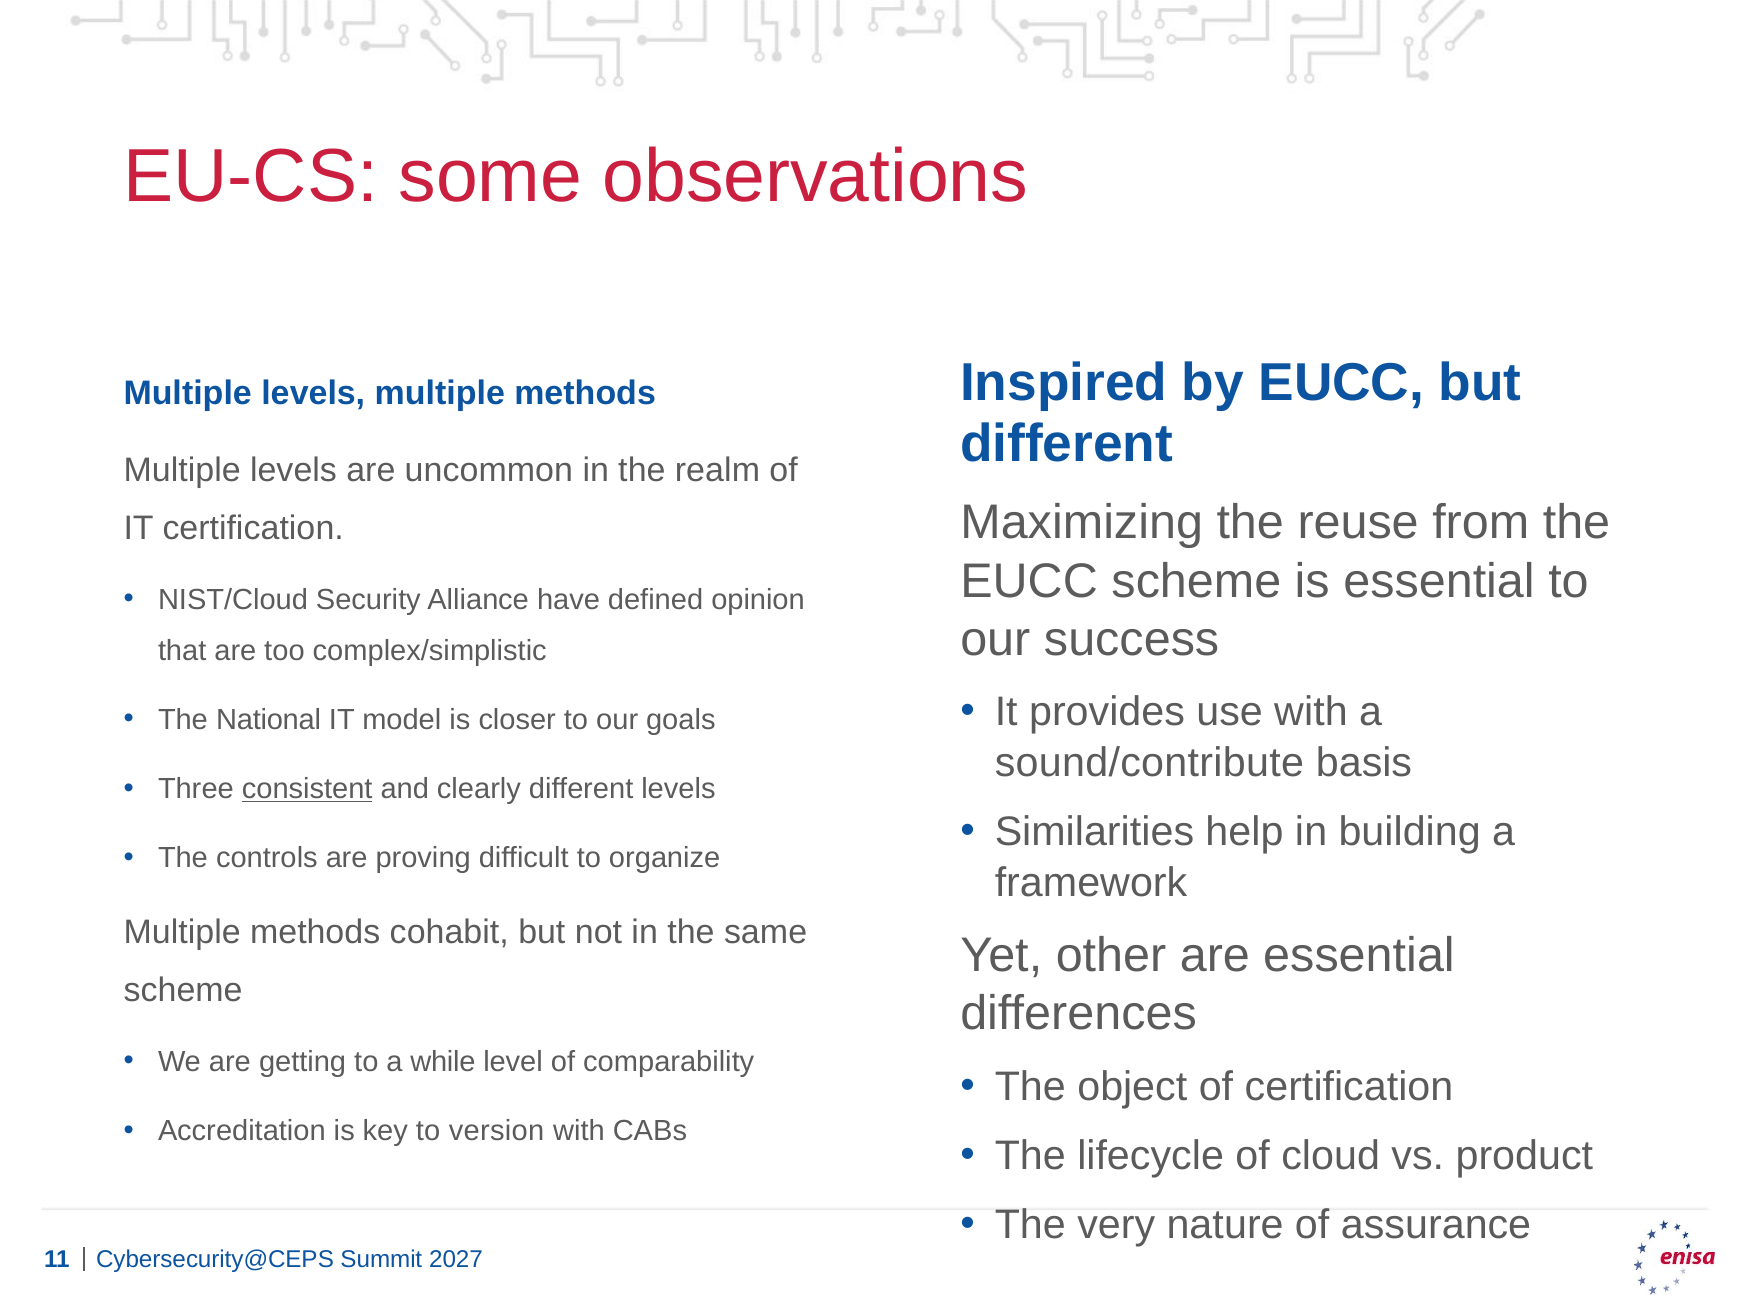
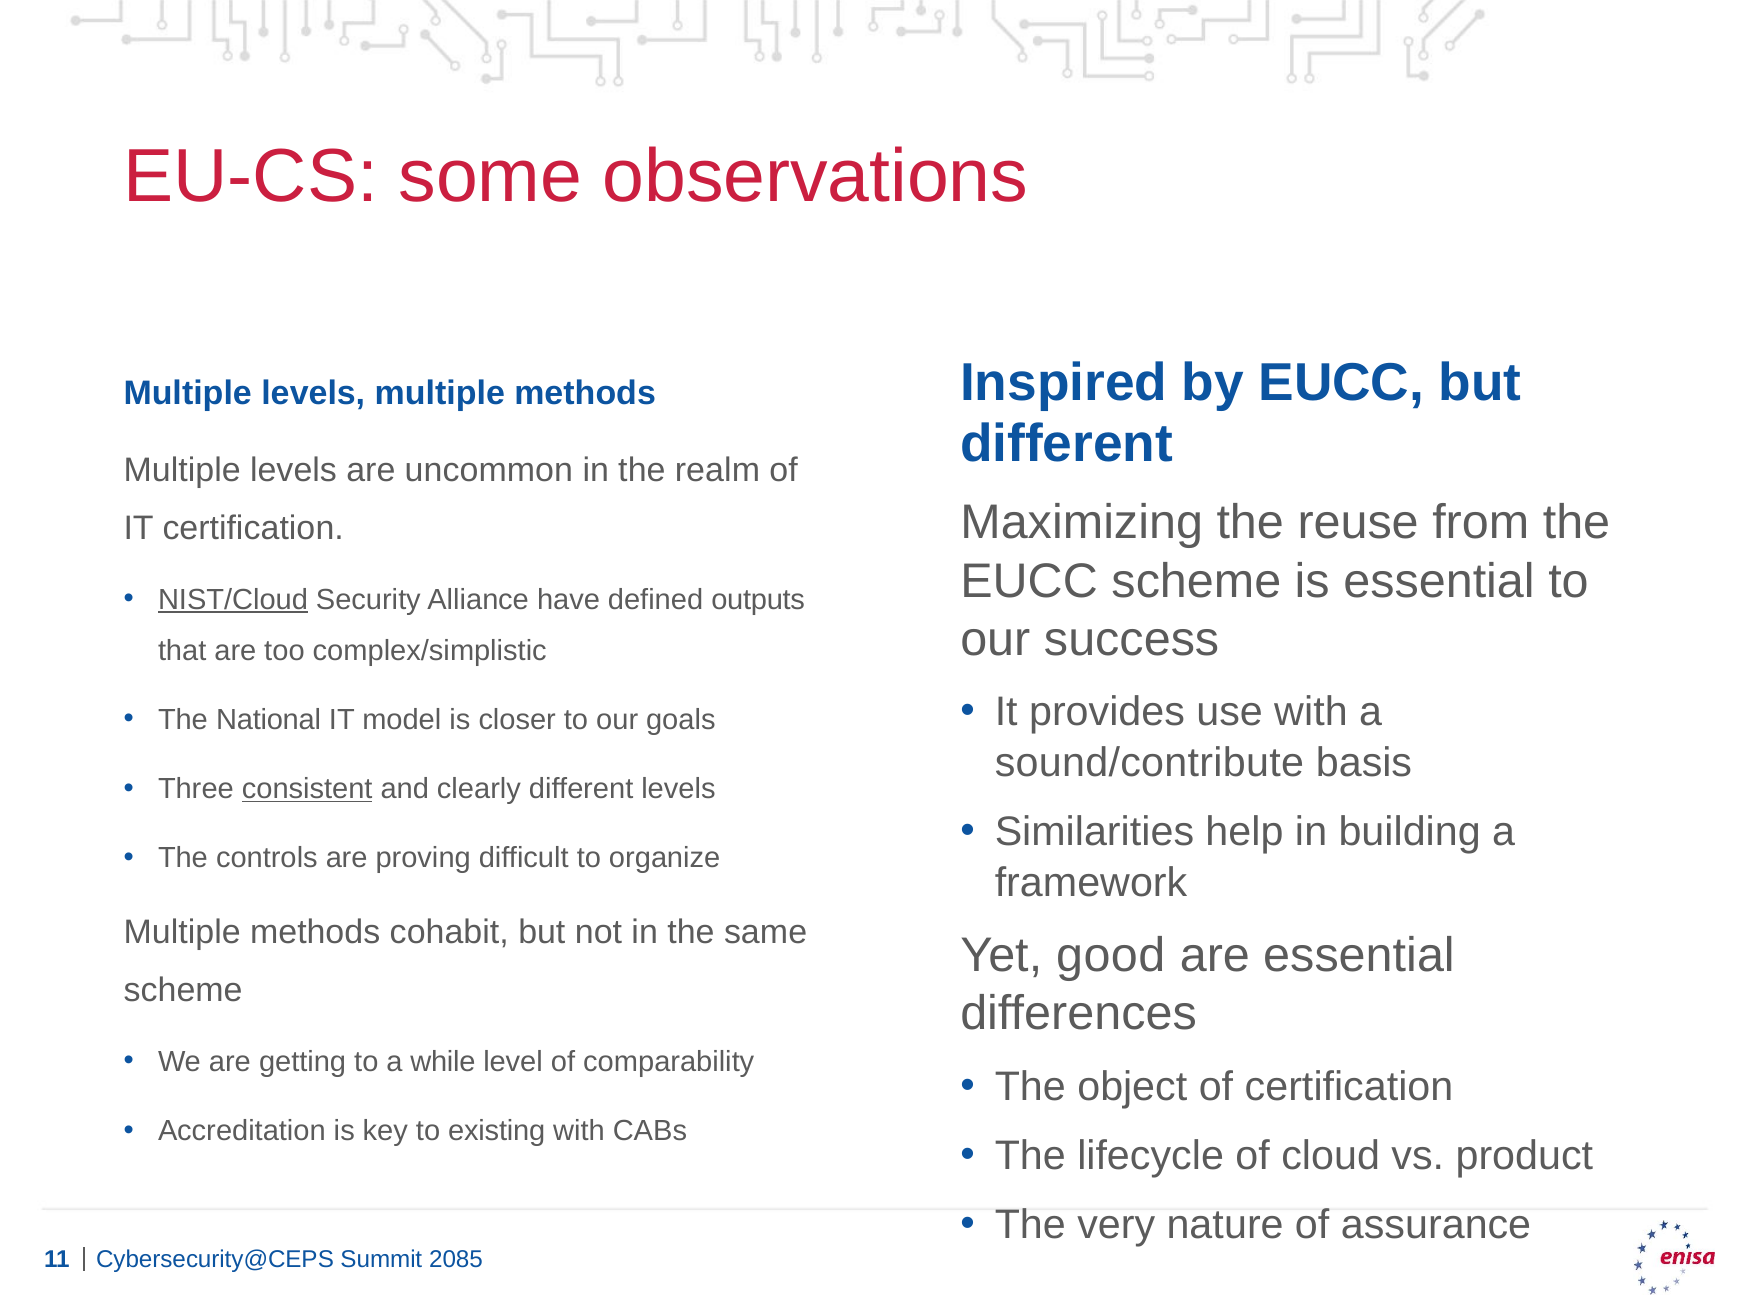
NIST/Cloud underline: none -> present (233, 600)
opinion: opinion -> outputs (758, 600)
other: other -> good (1111, 956)
version: version -> existing (497, 1131)
2027: 2027 -> 2085 (456, 1259)
